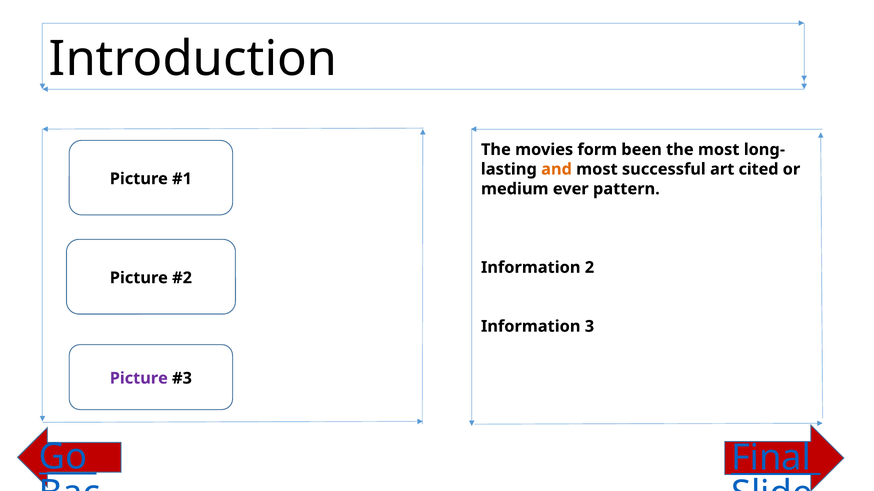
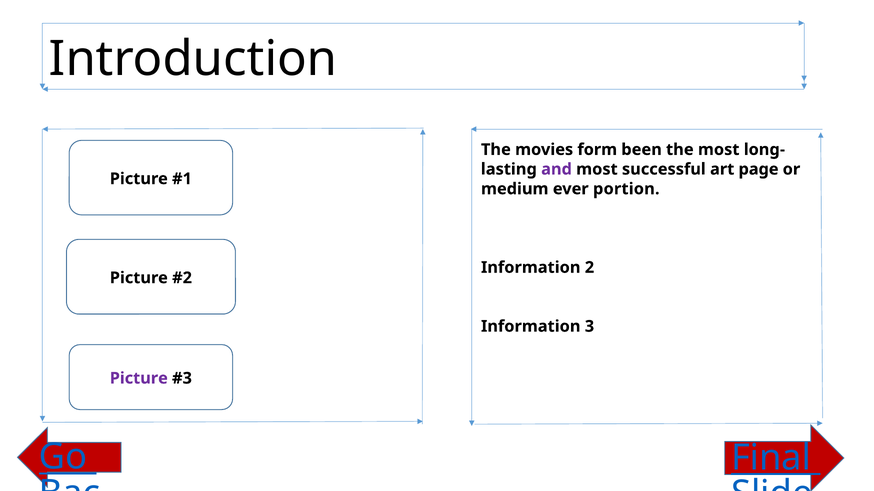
and colour: orange -> purple (557, 169)
cited: cited -> page (759, 169)
pattern: pattern -> portion (626, 189)
